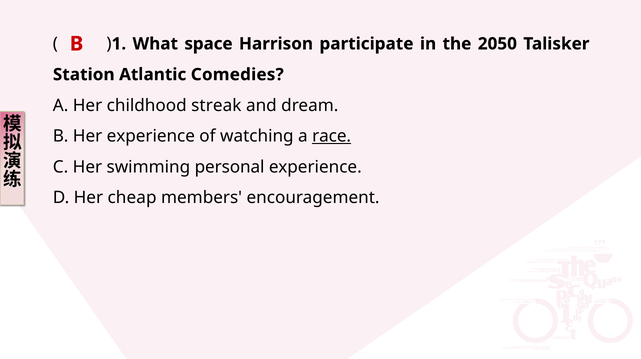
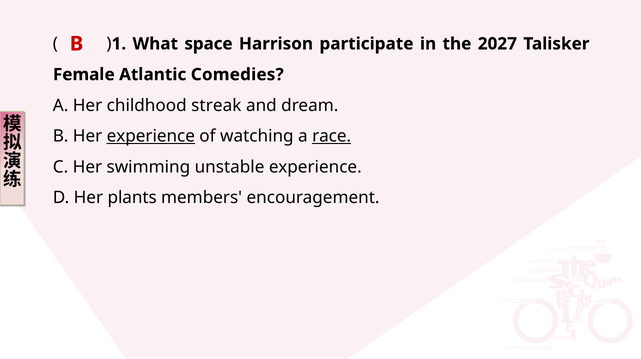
2050: 2050 -> 2027 (497, 44)
Station: Station -> Female (84, 75)
experience underline: none -> present (151, 136)
personal: personal -> unstable (230, 167)
cheap: cheap -> plants (132, 198)
